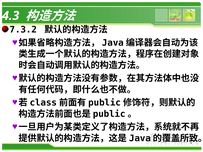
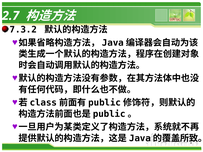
4.3: 4.3 -> 2.7 (11, 16)
